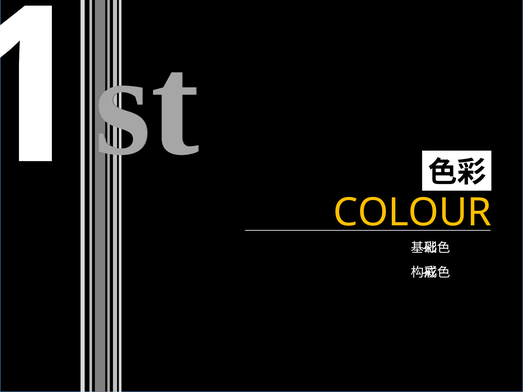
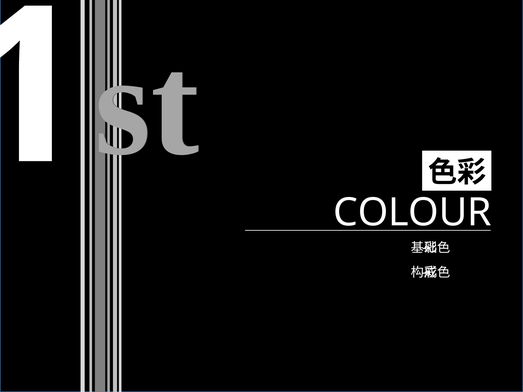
COLOUR colour: yellow -> white (412, 213)
